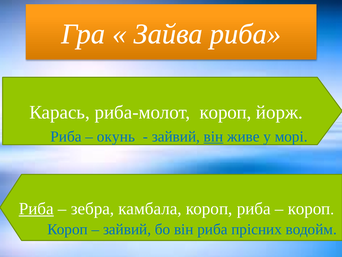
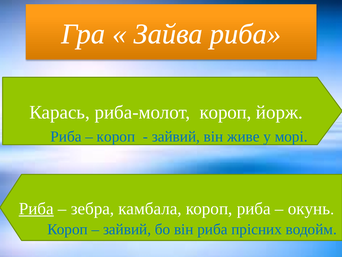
окунь: окунь -> короп (116, 136)
він underline: present -> none (214, 136)
короп: короп -> окунь (309, 208)
